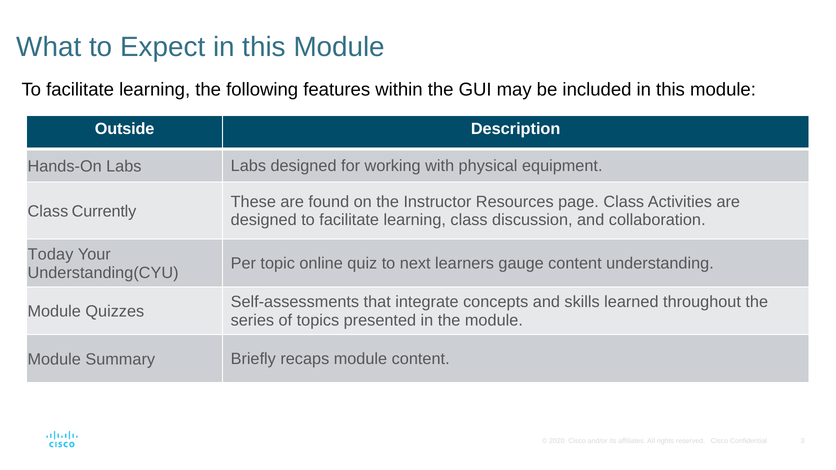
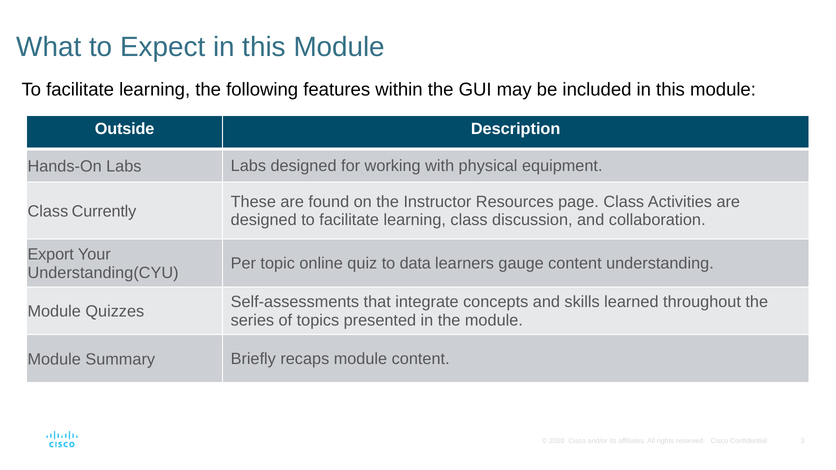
Today: Today -> Export (51, 255)
next: next -> data (415, 263)
